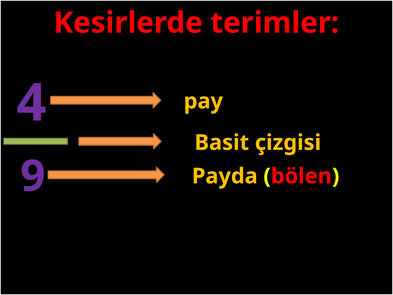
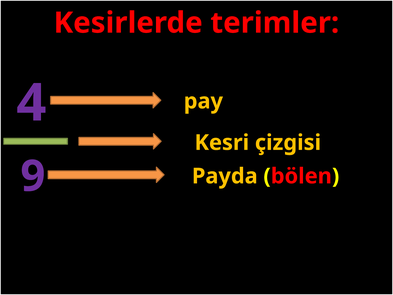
Basit: Basit -> Kesri (222, 143)
